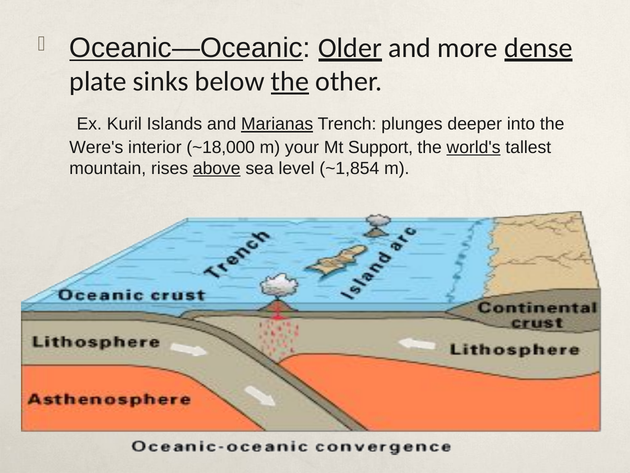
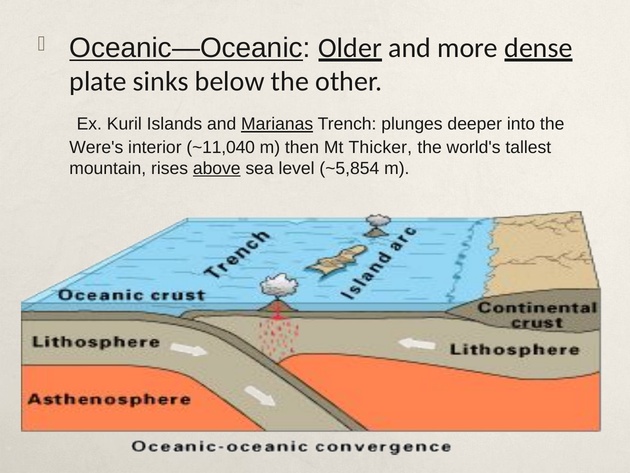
the underline: present -> none (290, 81)
~18,000: ~18,000 -> ~11,040 (221, 147)
your: your -> then (302, 147)
Support: Support -> Thicker (380, 147)
world's underline: present -> none (474, 147)
~1,854: ~1,854 -> ~5,854 (349, 168)
